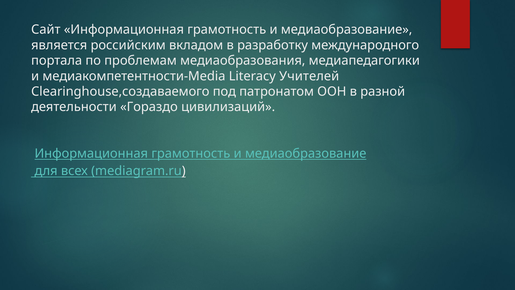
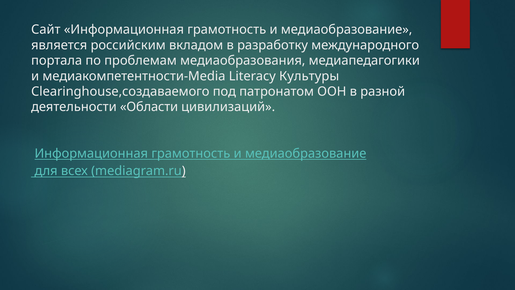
Учителей: Учителей -> Культуры (309, 76)
Гораздо: Гораздо -> Области (149, 107)
